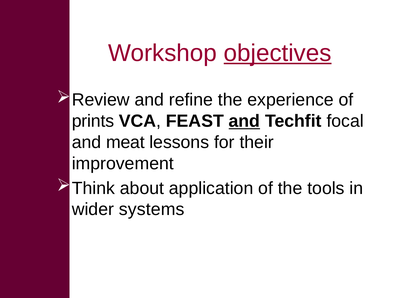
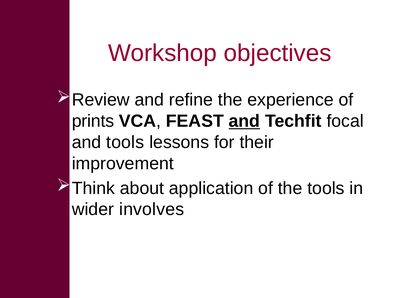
objectives underline: present -> none (278, 53)
and meat: meat -> tools (125, 142)
systems: systems -> involves (152, 209)
